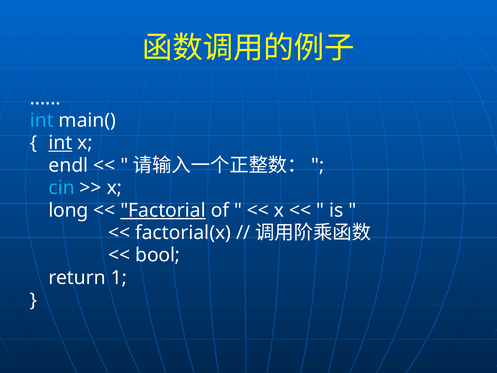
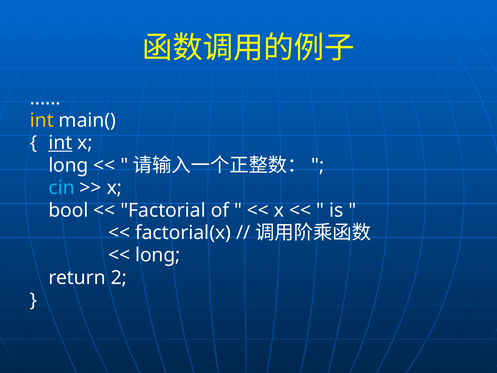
int colour: light blue -> yellow (42, 120)
endl: endl -> long (68, 165)
long: long -> bool (68, 210)
Factorial underline: present -> none (163, 210)
bool: bool -> long (158, 255)
1: 1 -> 2 (119, 277)
